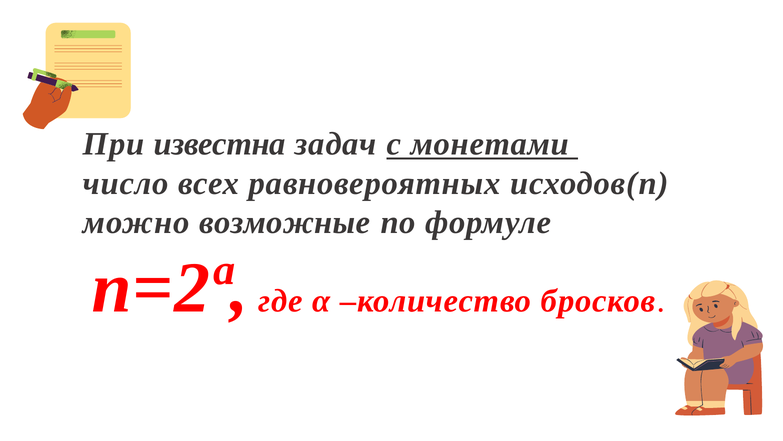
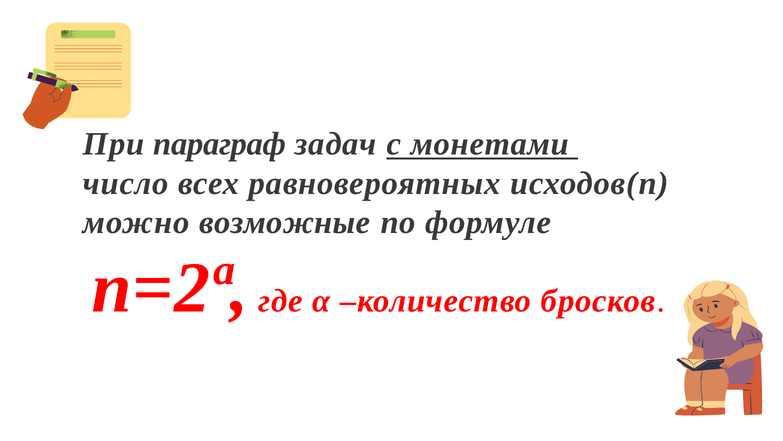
известна: известна -> параграф (220, 144)
